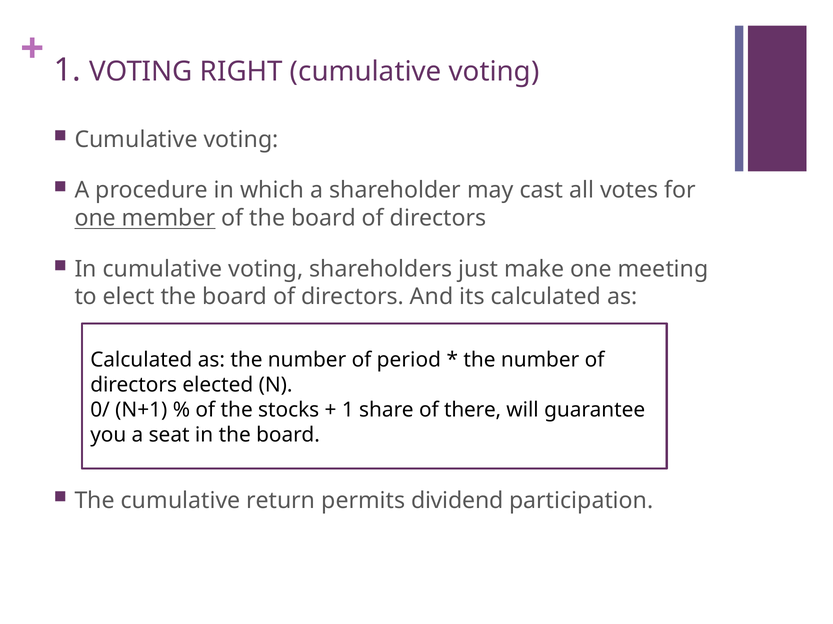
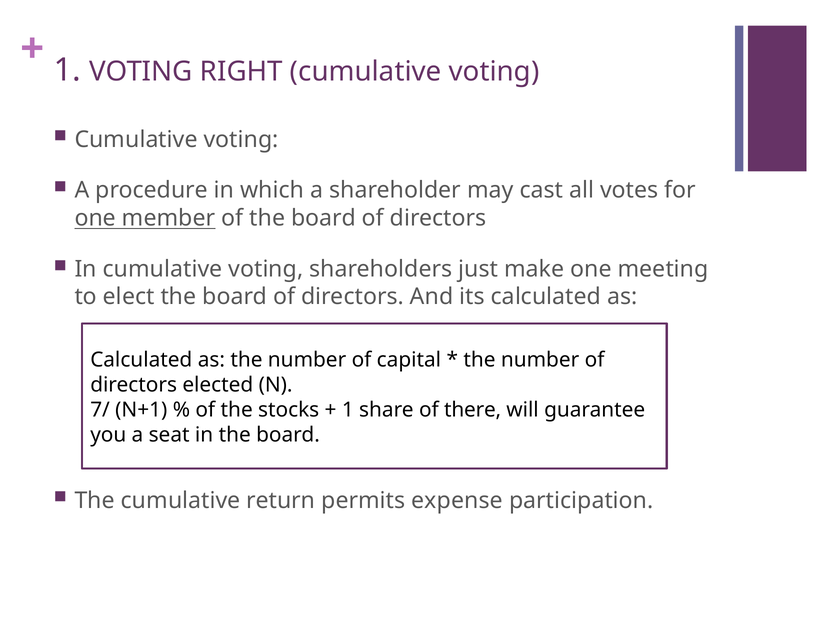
period: period -> capital (409, 360)
0/: 0/ -> 7/ (100, 410)
dividend: dividend -> expense (457, 501)
